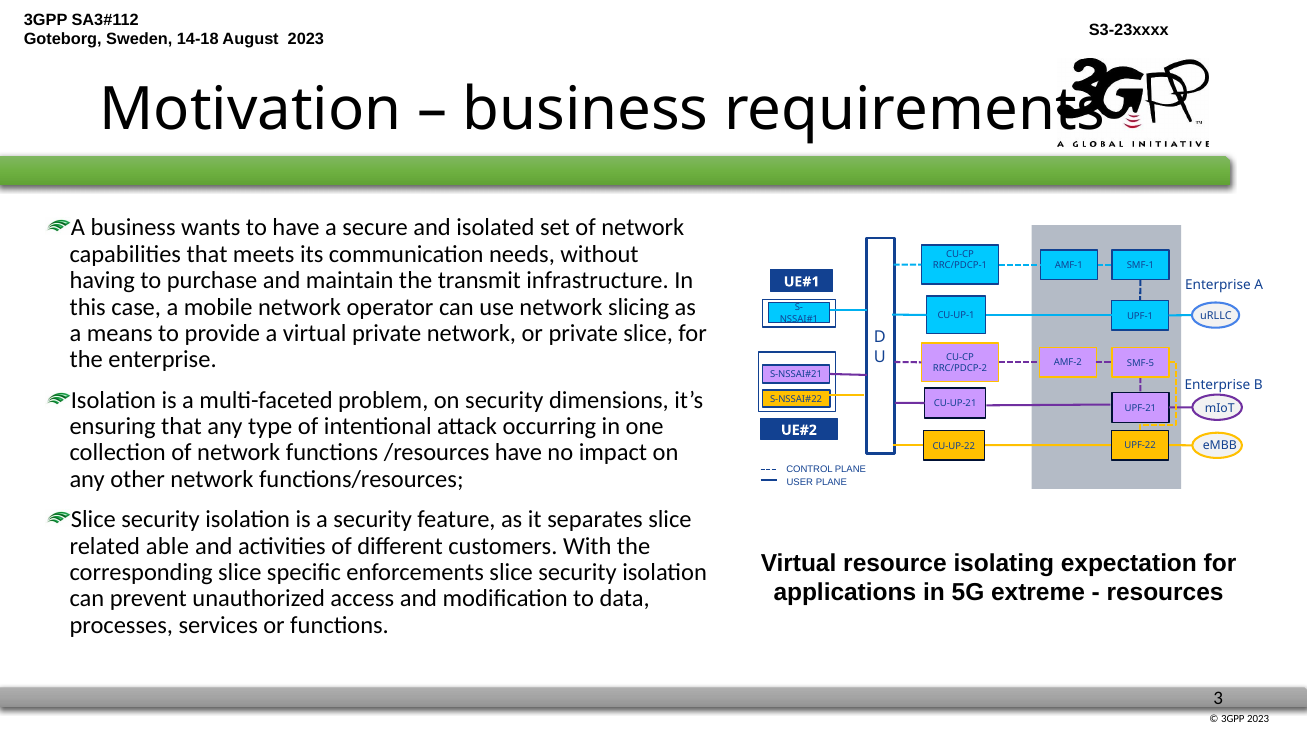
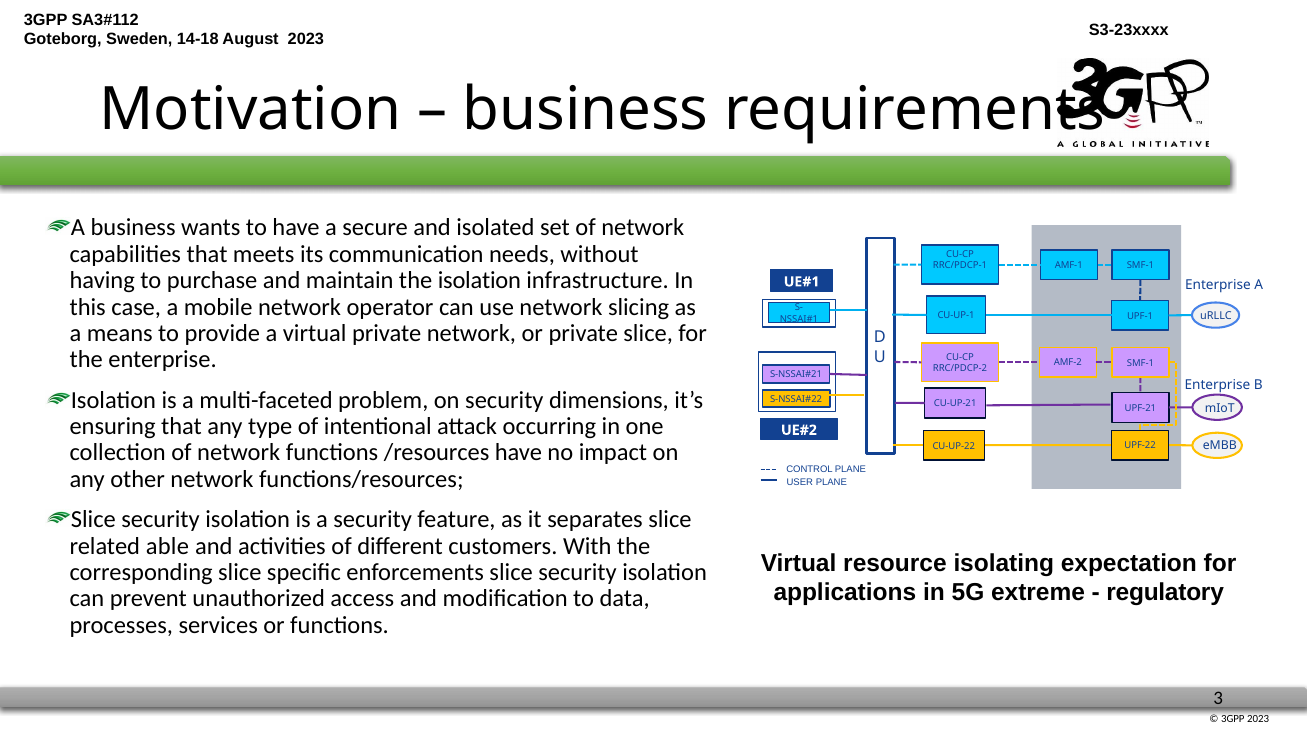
the transmit: transmit -> isolation (479, 281)
SMF-5: SMF-5 -> SMF-1 (1140, 363)
resources: resources -> regulatory (1165, 593)
